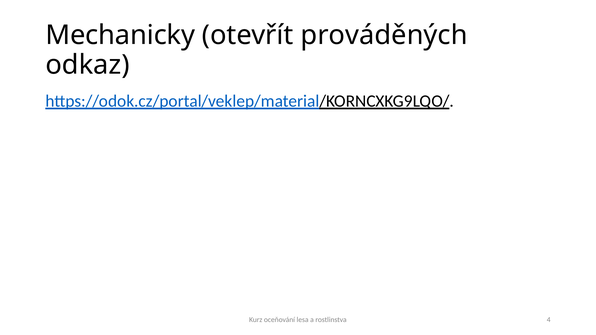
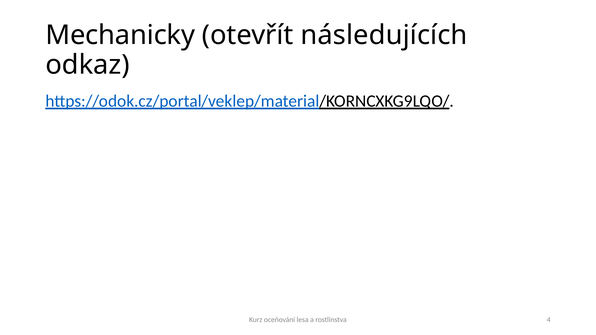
prováděných: prováděných -> následujících (384, 35)
